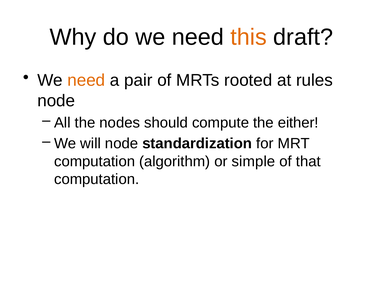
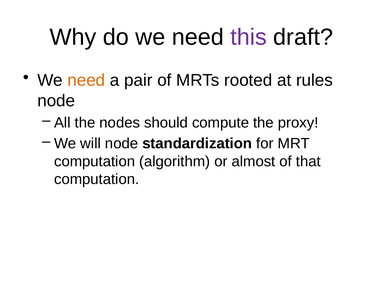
this colour: orange -> purple (249, 37)
either: either -> proxy (298, 123)
simple: simple -> almost (253, 162)
